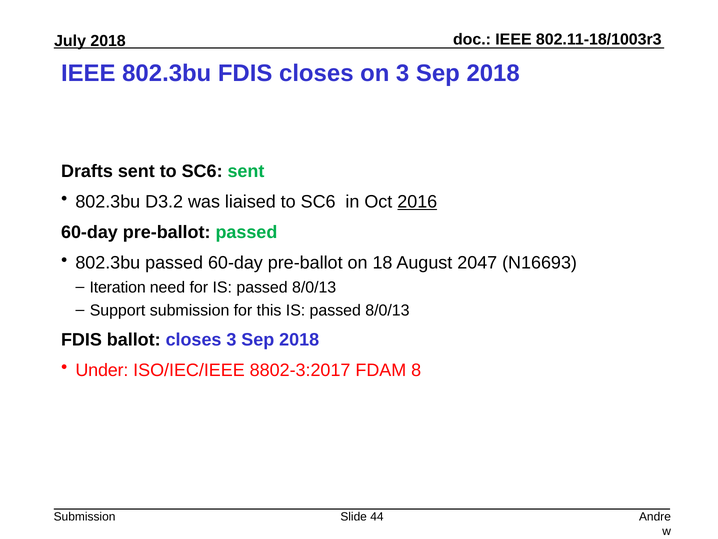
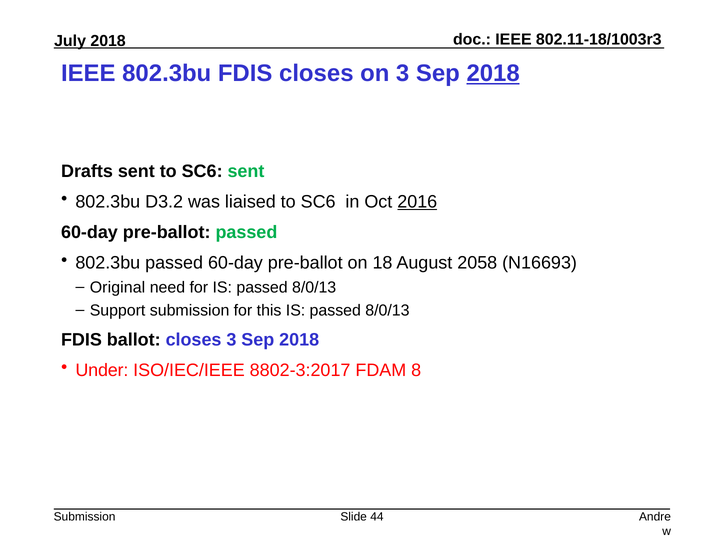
2018 underline: none -> present (493, 74)
2047: 2047 -> 2058 (477, 263)
Iteration: Iteration -> Original (118, 287)
